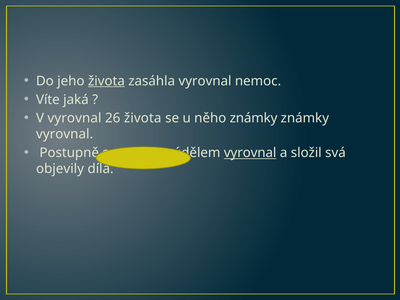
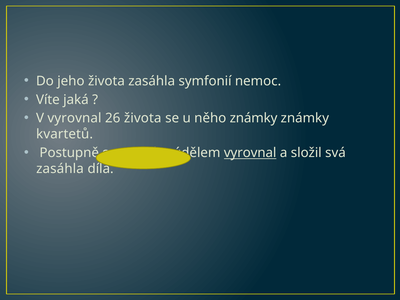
života underline: present -> none (106, 81)
zasáhla vyrovnal: vyrovnal -> symfonií (205, 81)
vyrovnal: vyrovnal -> kvartetů (65, 134)
objevily: objevily -> zasáhla (60, 169)
